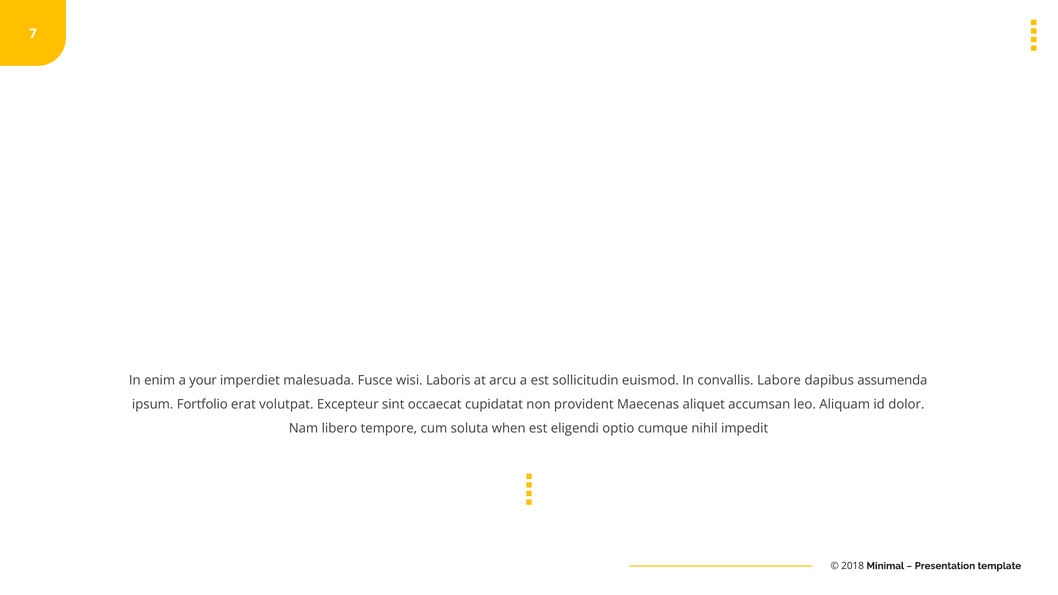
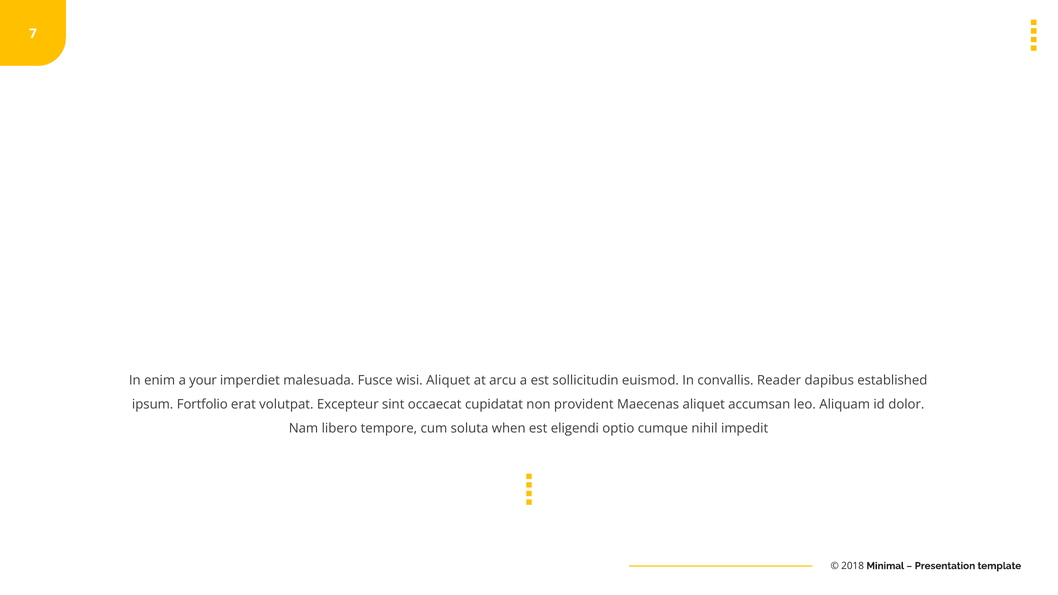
wisi Laboris: Laboris -> Aliquet (448, 381)
Labore: Labore -> Reader (779, 381)
assumenda: assumenda -> established (892, 381)
